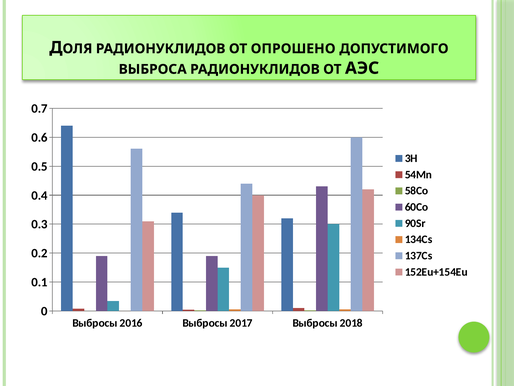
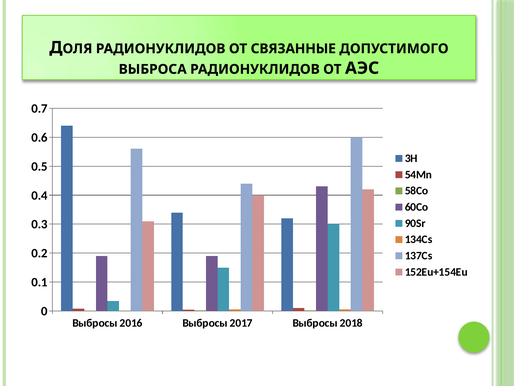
ОПРОШЕНО: ОПРОШЕНО -> СВЯЗАННЫЕ (293, 49)
